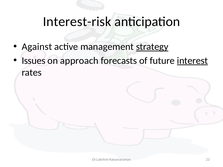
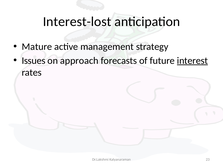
Interest-risk: Interest-risk -> Interest-lost (77, 22)
Against: Against -> Mature (37, 47)
strategy underline: present -> none (152, 47)
